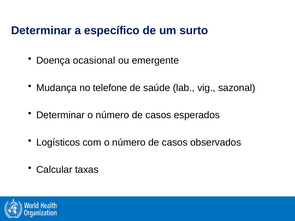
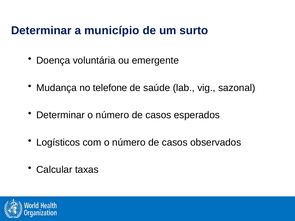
específico: específico -> município (112, 31)
ocasional: ocasional -> voluntária (94, 61)
